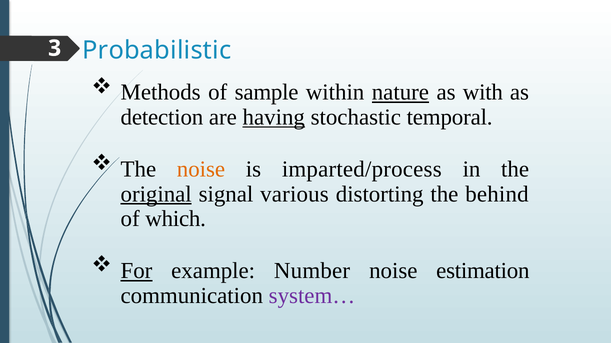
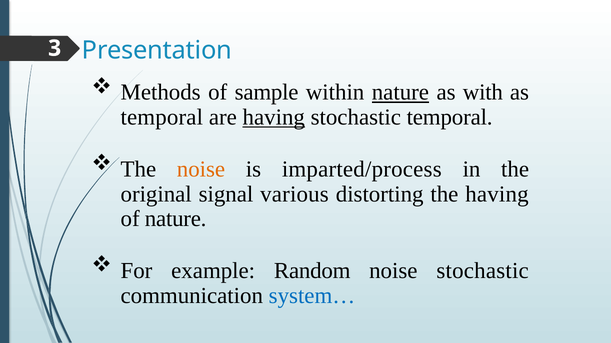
Probabilistic: Probabilistic -> Presentation (157, 51)
detection: detection -> temporal (162, 117)
original underline: present -> none (156, 194)
the behind: behind -> having (497, 194)
of which: which -> nature (176, 219)
For underline: present -> none (136, 271)
Number: Number -> Random (312, 271)
noise estimation: estimation -> stochastic (483, 271)
system… colour: purple -> blue (312, 296)
